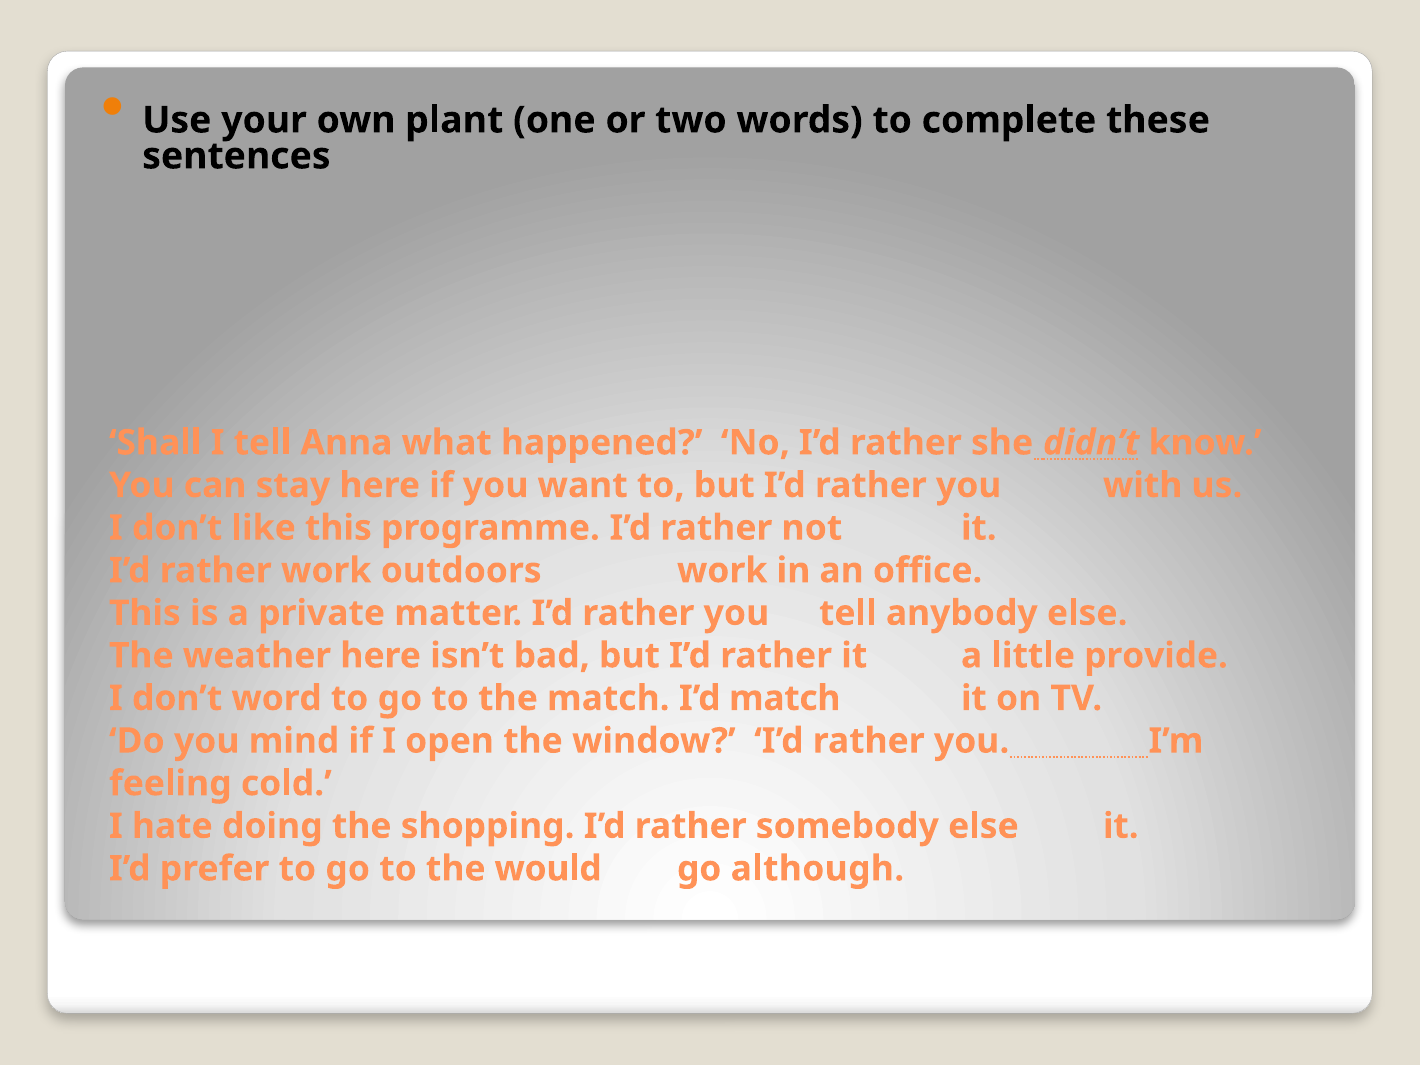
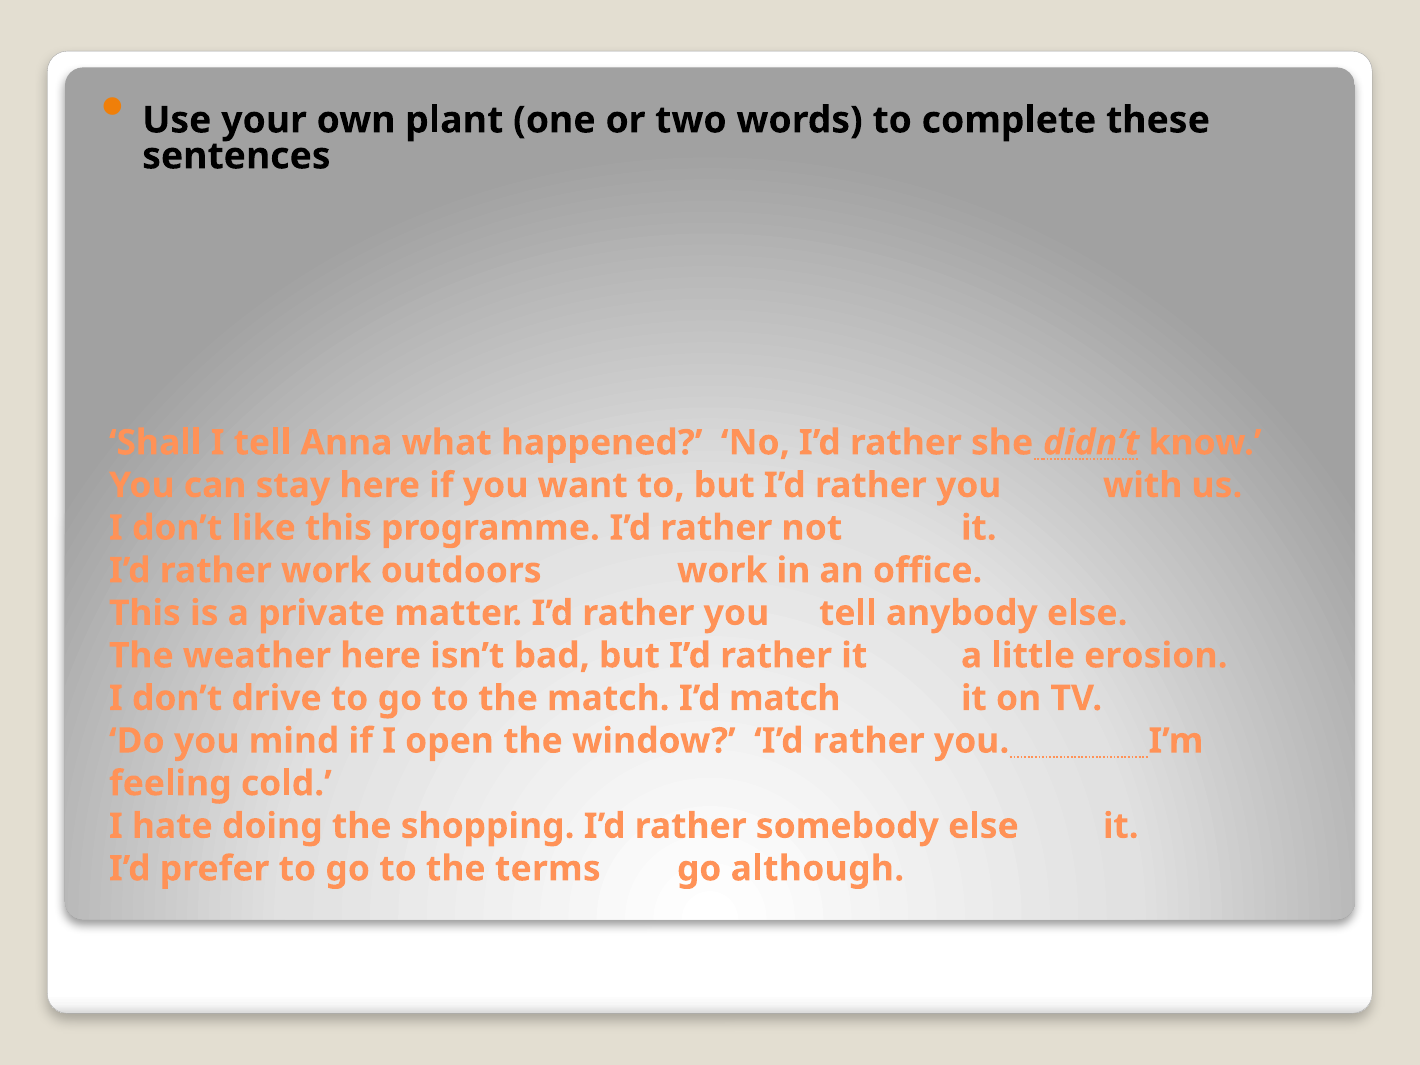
provide: provide -> erosion (1156, 656)
word: word -> drive (277, 698)
would: would -> terms (548, 869)
